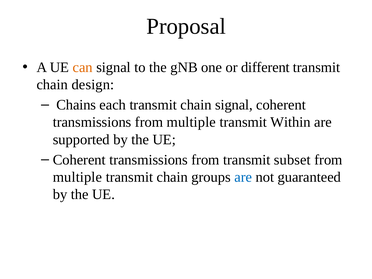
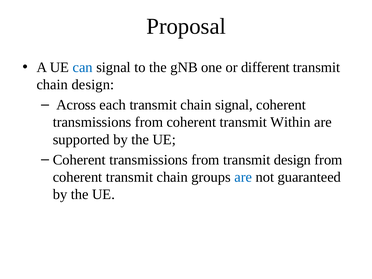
can colour: orange -> blue (83, 67)
Chains: Chains -> Across (76, 105)
transmissions from multiple: multiple -> coherent (191, 122)
transmit subset: subset -> design (292, 160)
multiple: multiple -> coherent (78, 177)
